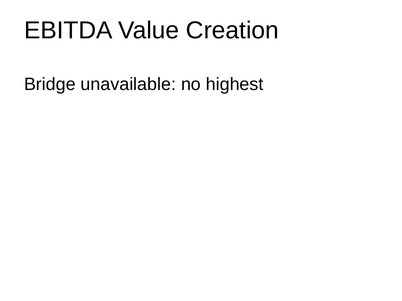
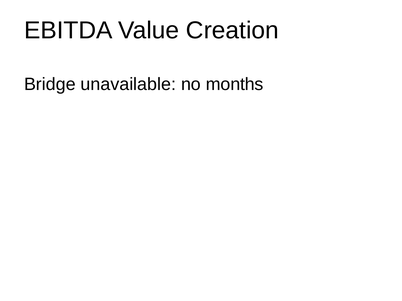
highest: highest -> months (235, 84)
